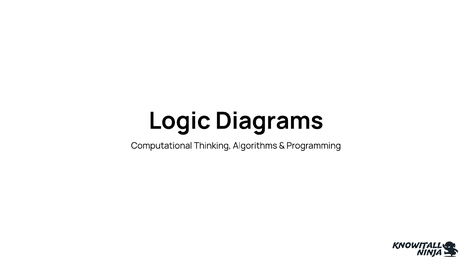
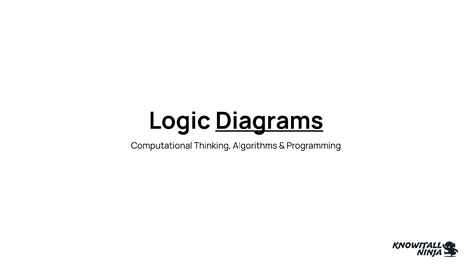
Diagrams underline: none -> present (269, 121)
